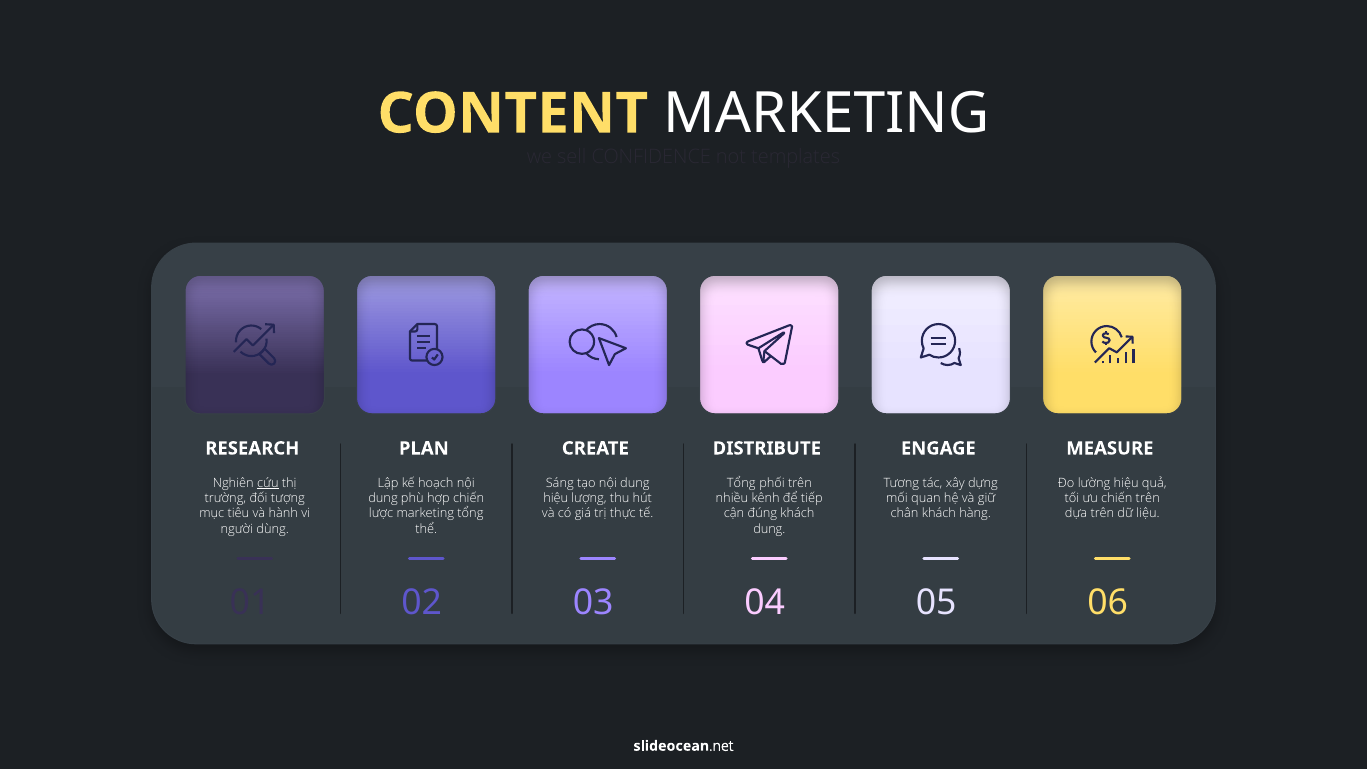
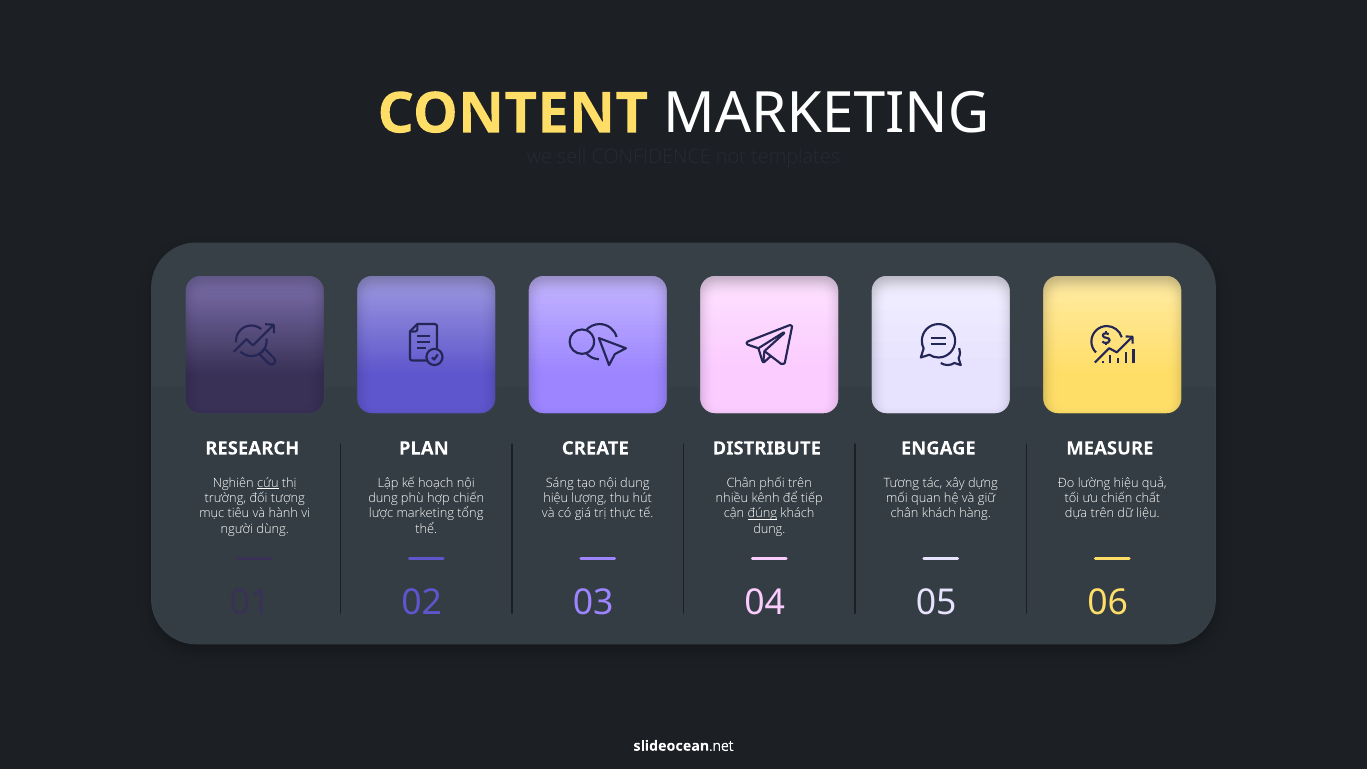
Tổng: Tổng -> Chân (741, 483)
chiến trên: trên -> chất (1148, 498)
đúng underline: none -> present (762, 514)
